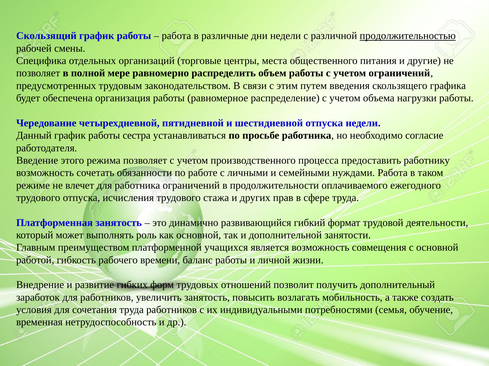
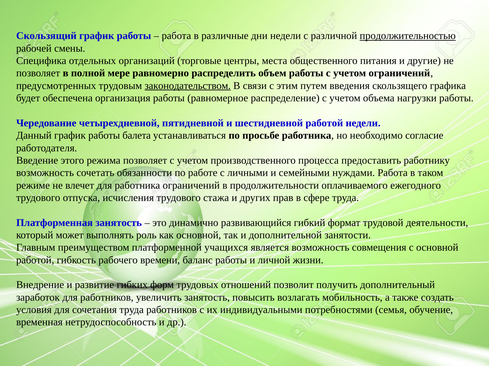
законодательством underline: none -> present (188, 86)
шестидневной отпуска: отпуска -> работой (324, 123)
сестра: сестра -> балета (137, 136)
